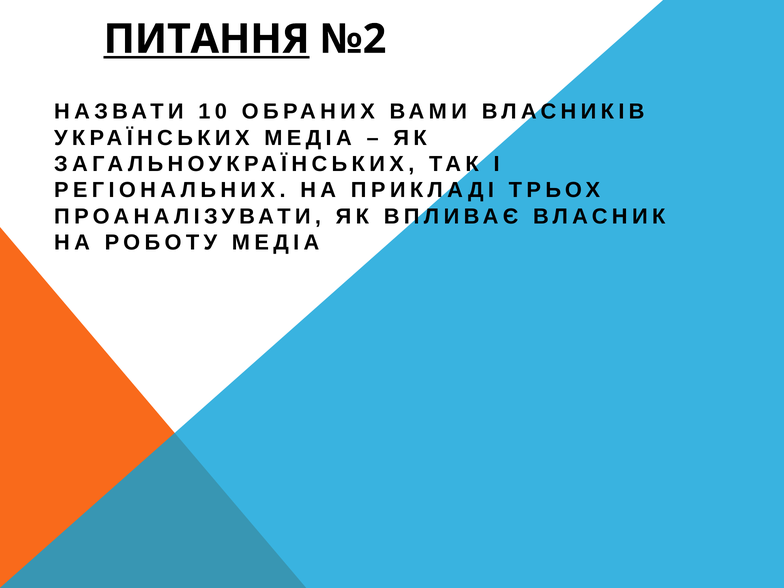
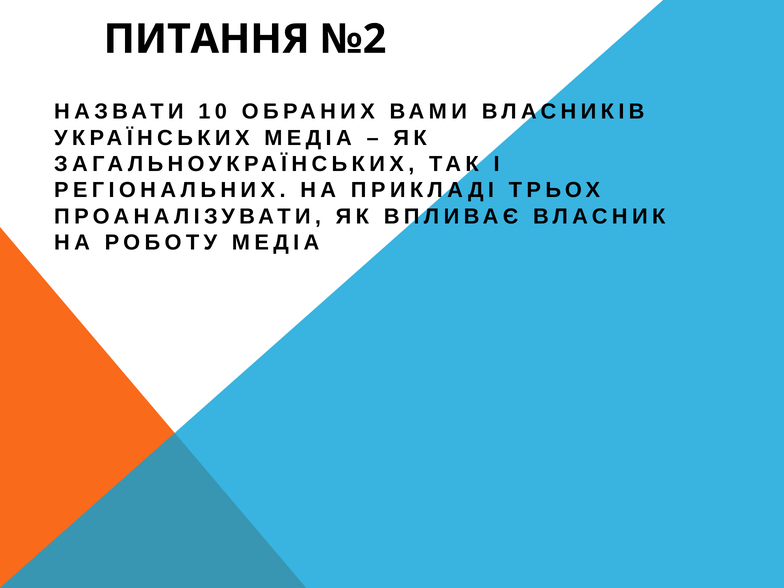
ПИТАННЯ underline: present -> none (207, 39)
